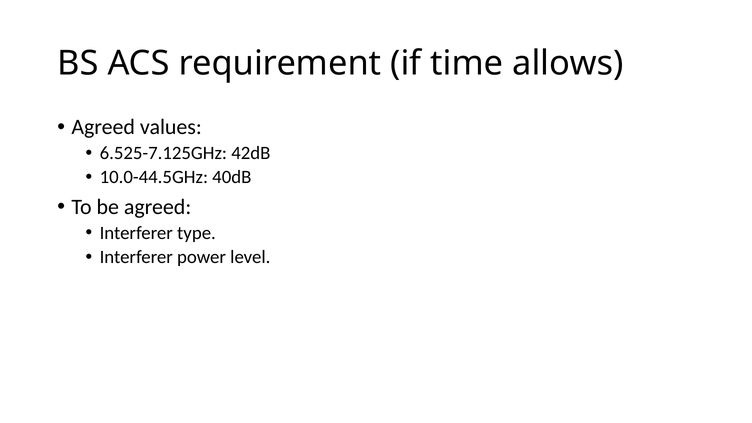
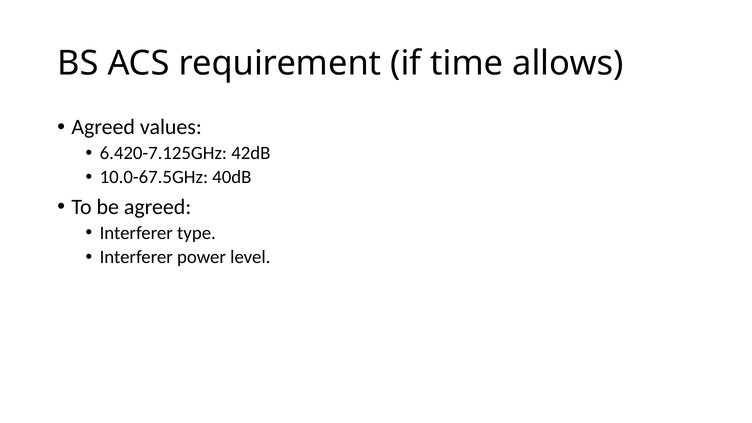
6.525-7.125GHz: 6.525-7.125GHz -> 6.420-7.125GHz (163, 153)
10.0-44.5GHz: 10.0-44.5GHz -> 10.0-67.5GHz (154, 177)
